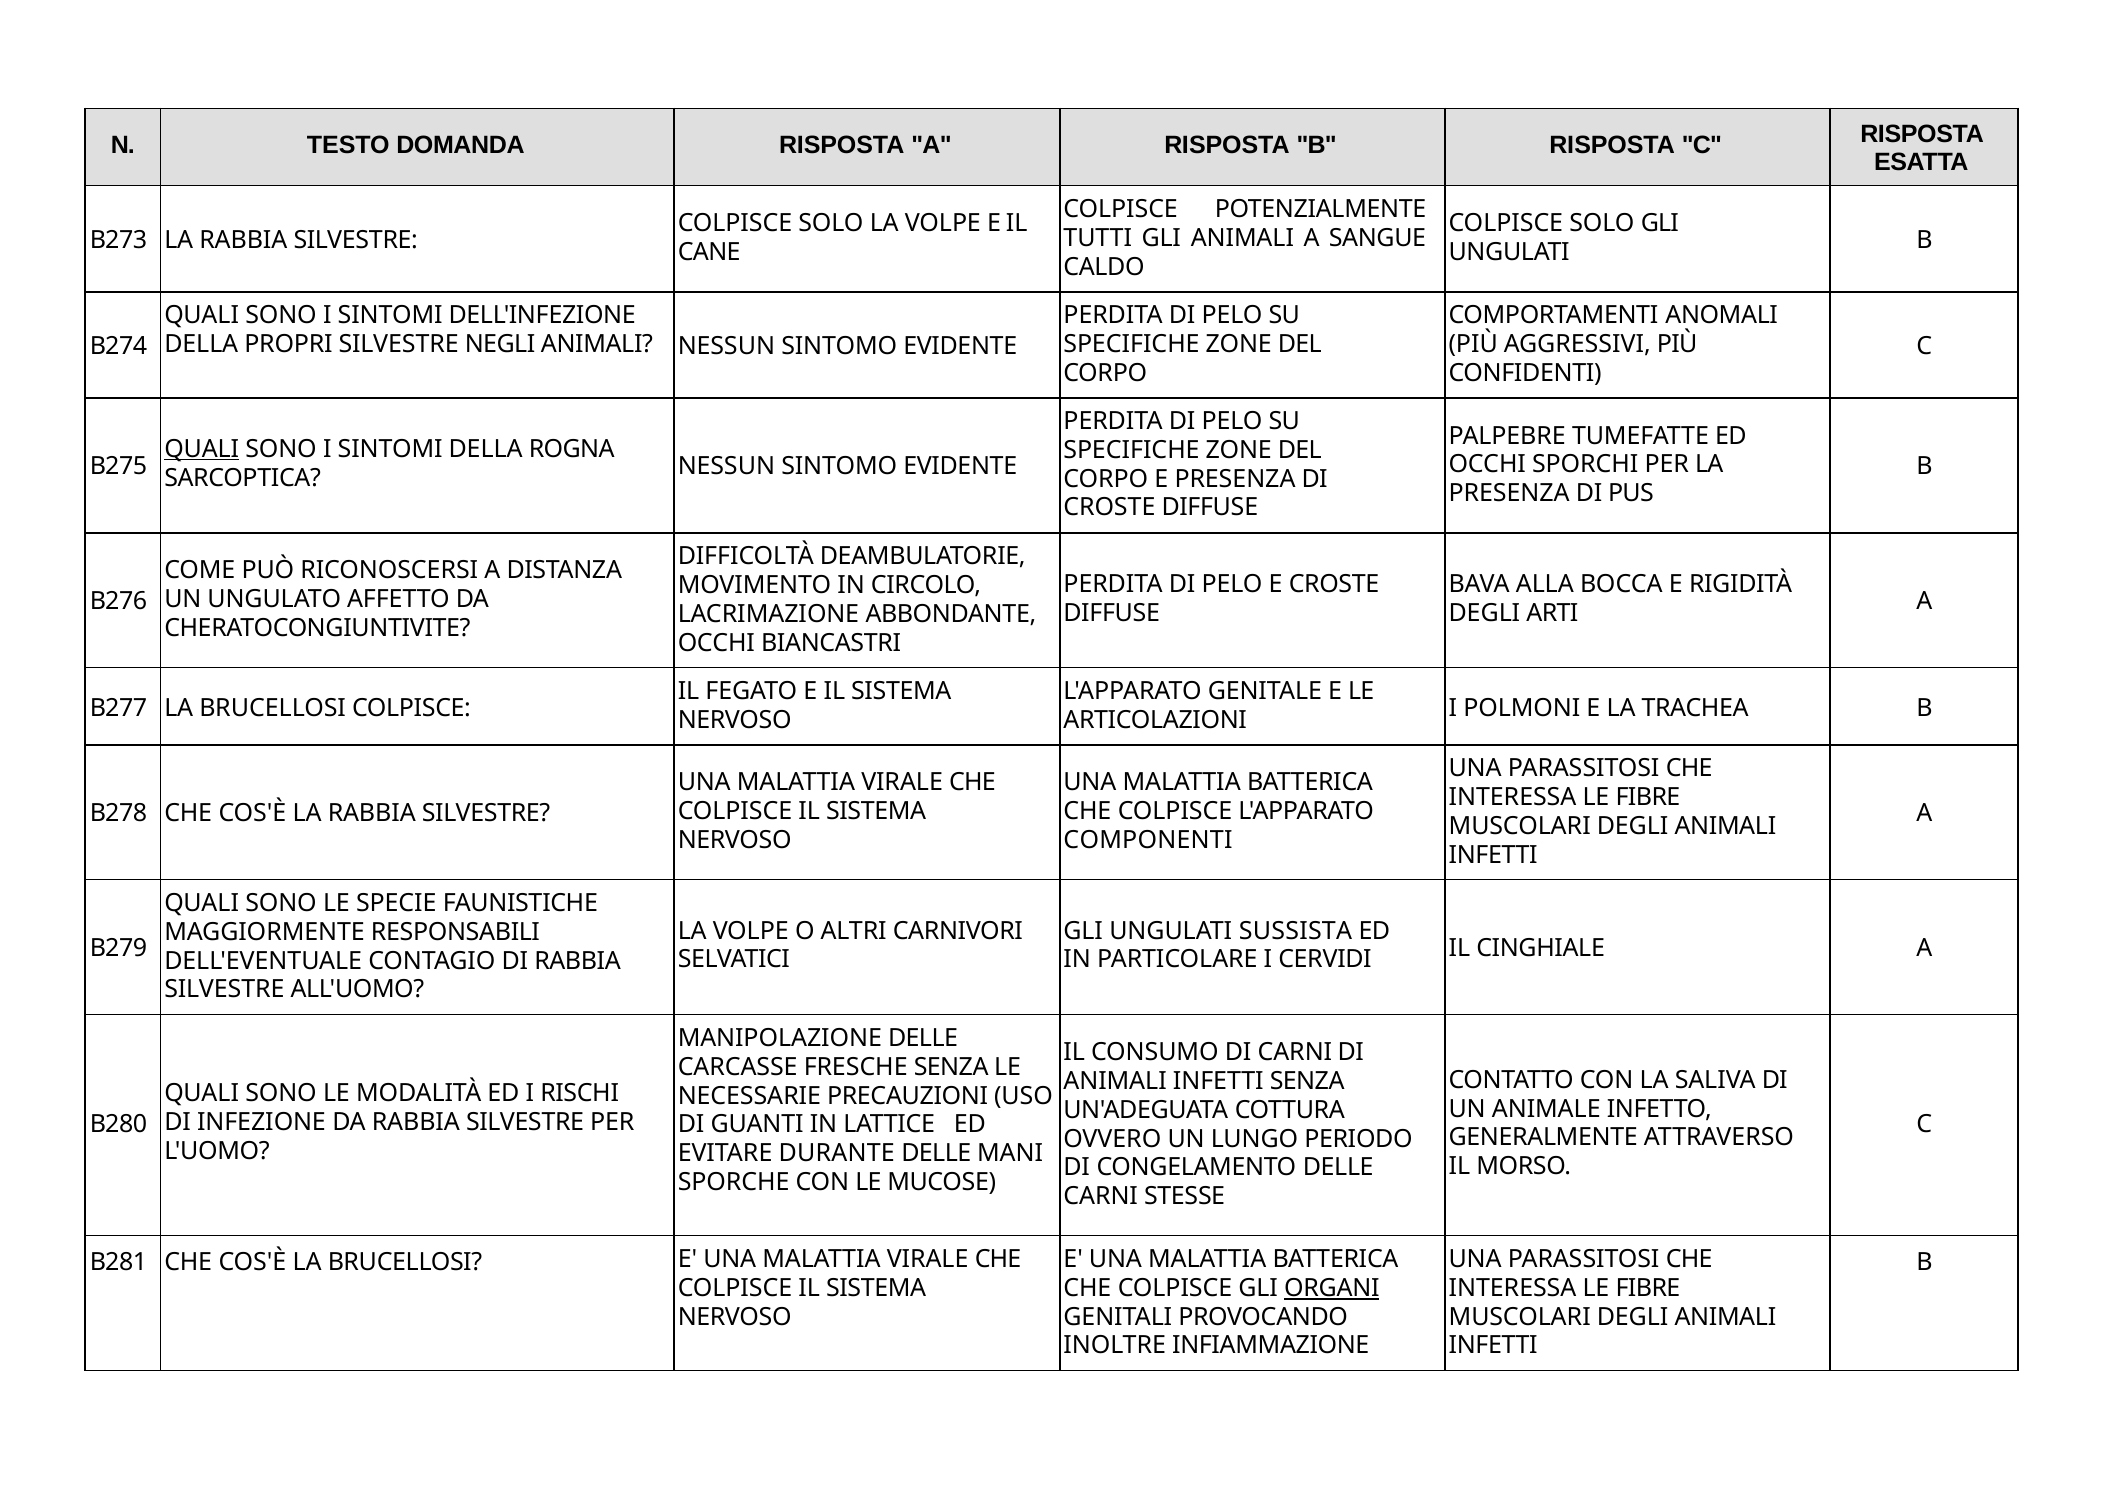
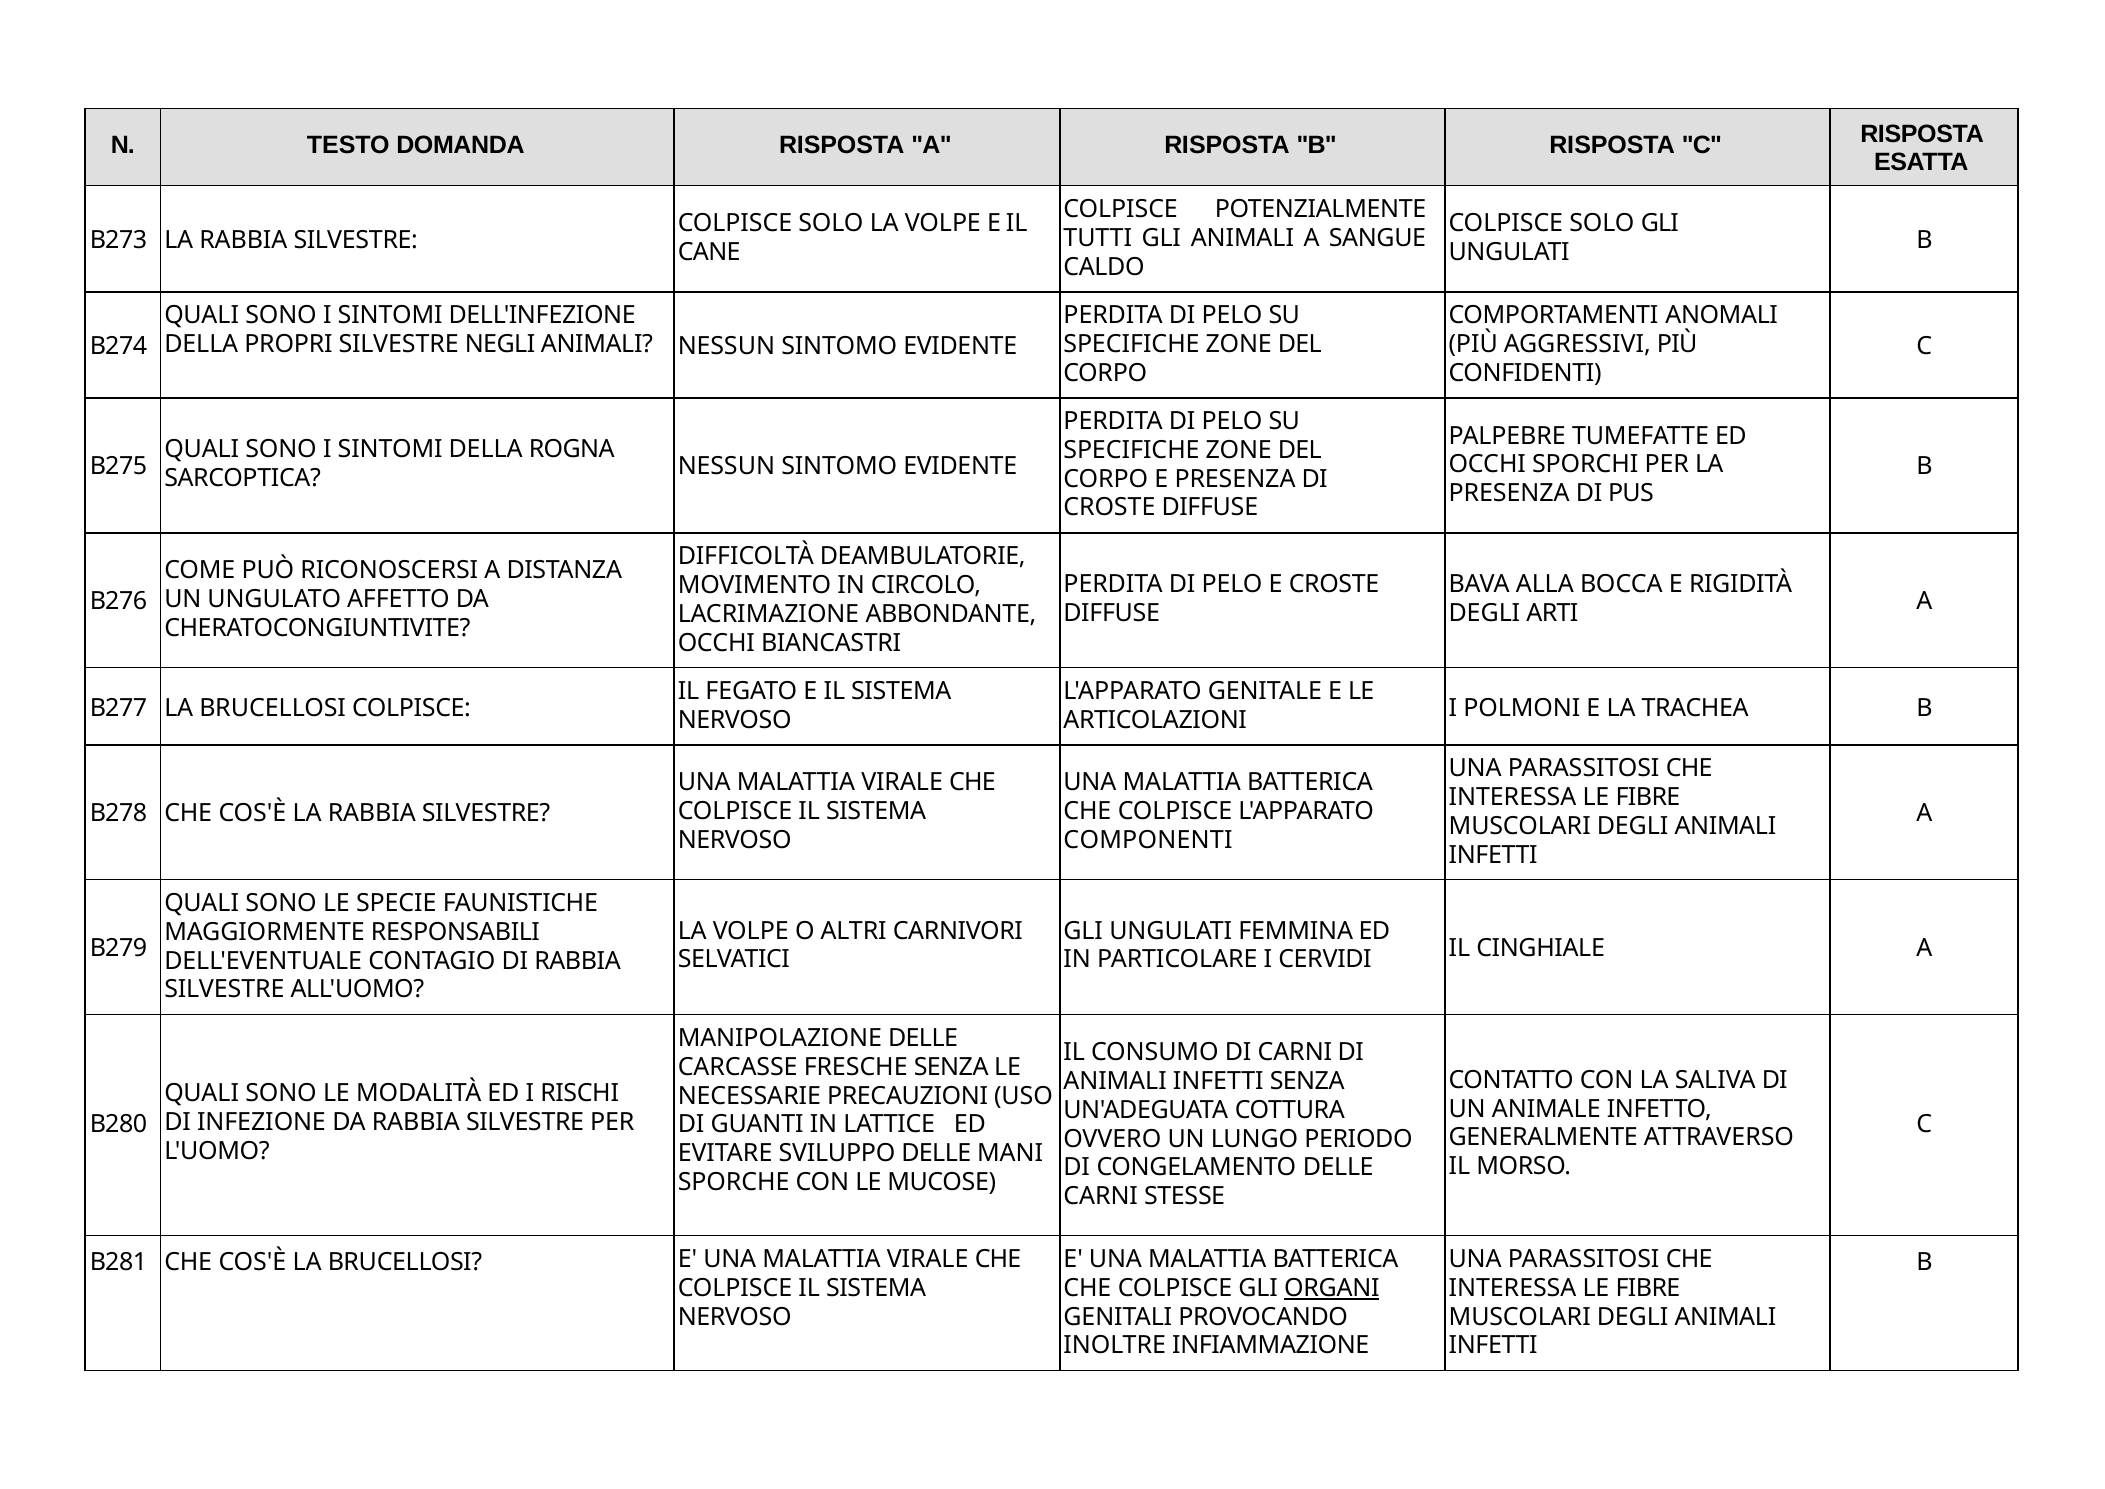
QUALI underline: present -> none (202, 449)
SUSSISTA: SUSSISTA -> FEMMINA (1296, 931)
DURANTE: DURANTE -> SVILUPPO (837, 1153)
